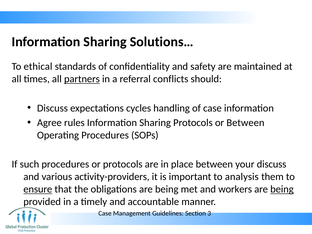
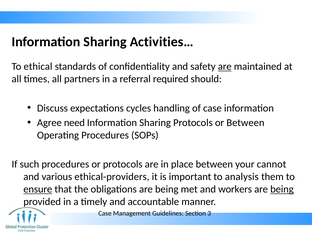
Solutions…: Solutions… -> Activities… (162, 42)
are underline: none -> present (225, 67)
partners underline: present -> none (82, 79)
conflicts: conflicts -> required (171, 79)
rules: rules -> need (74, 123)
your discuss: discuss -> cannot (272, 164)
activity-providers: activity-providers -> ethical-providers (112, 177)
